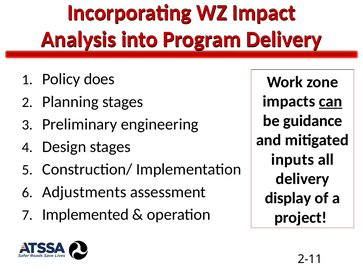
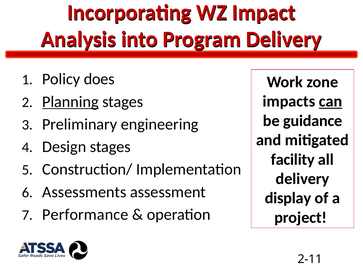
Planning underline: none -> present (70, 102)
inputs: inputs -> facility (293, 160)
Adjustments: Adjustments -> Assessments (84, 192)
Implemented: Implemented -> Performance (85, 215)
